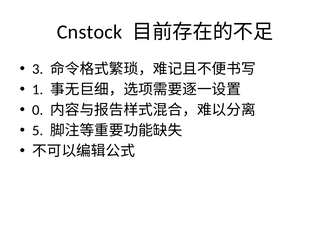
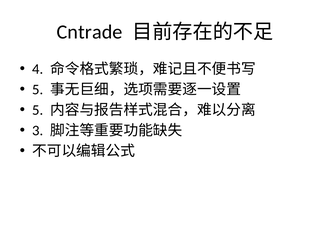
Cnstock: Cnstock -> Cntrade (90, 32)
3: 3 -> 4 (38, 69)
1: 1 -> 5 (38, 90)
0: 0 -> 5 (38, 110)
5: 5 -> 3 (38, 131)
